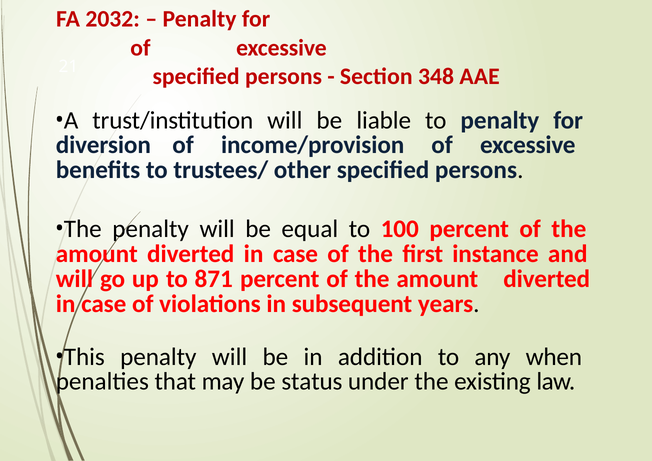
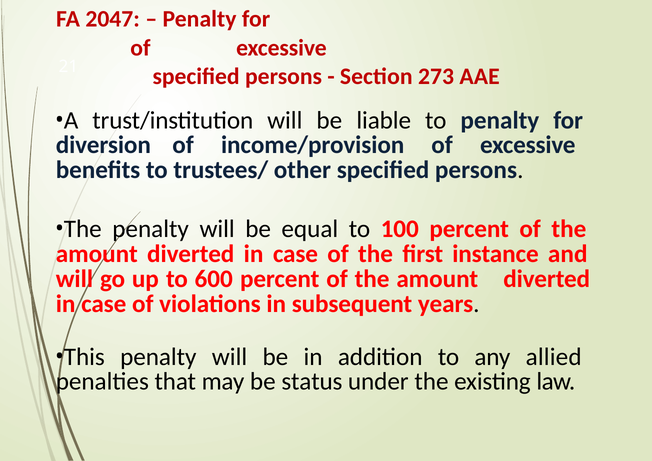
2032: 2032 -> 2047 (113, 19)
348: 348 -> 273 (436, 77)
871: 871 -> 600 (214, 279)
when: when -> allied (554, 357)
